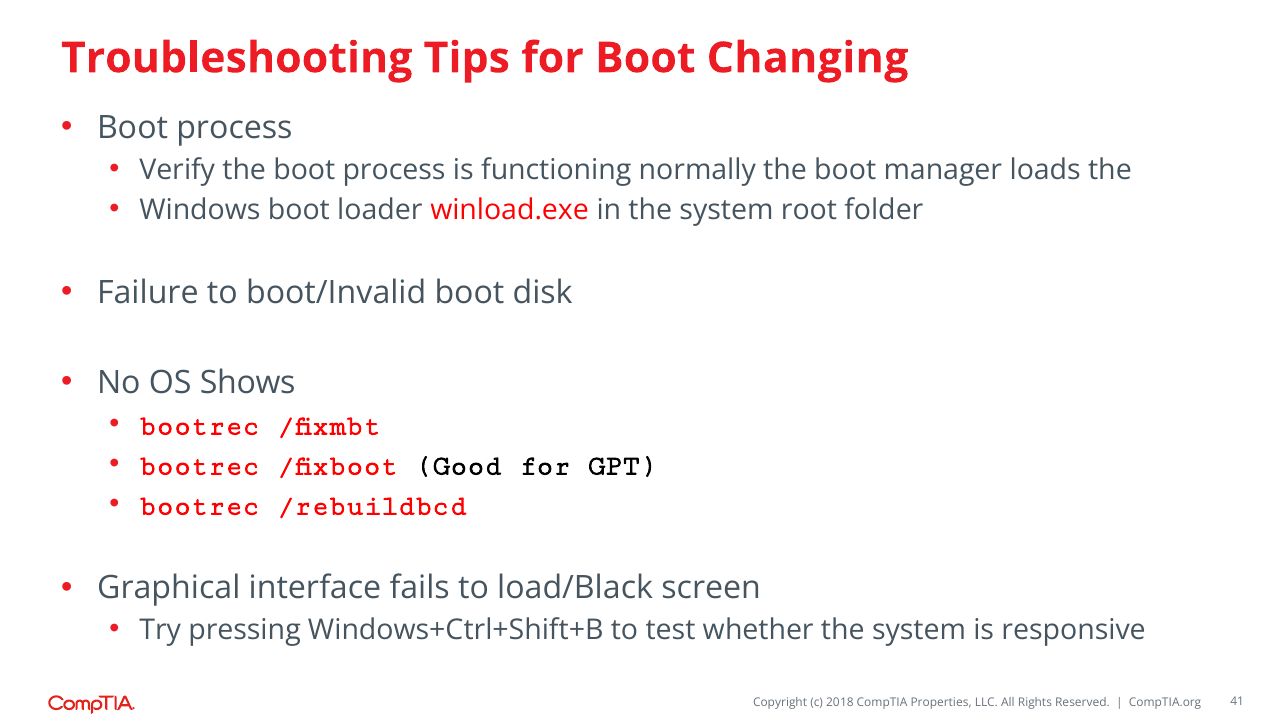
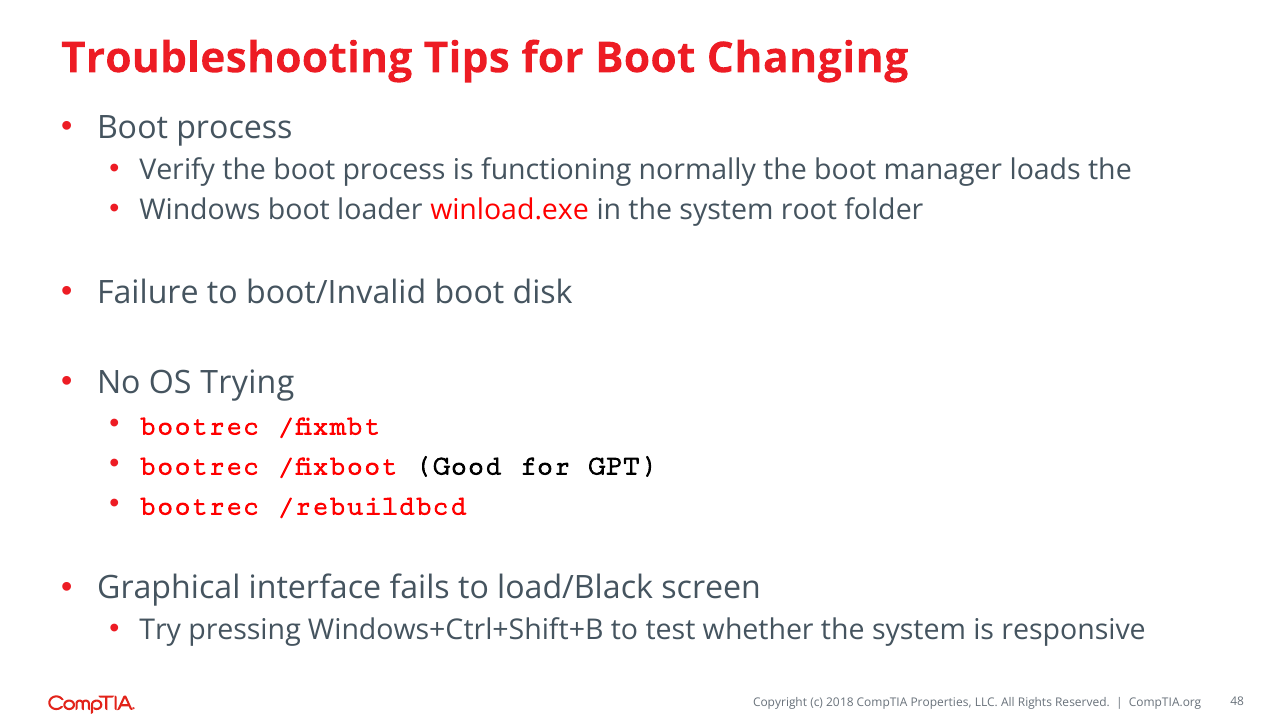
Shows: Shows -> Trying (247, 383)
41: 41 -> 48 (1237, 701)
